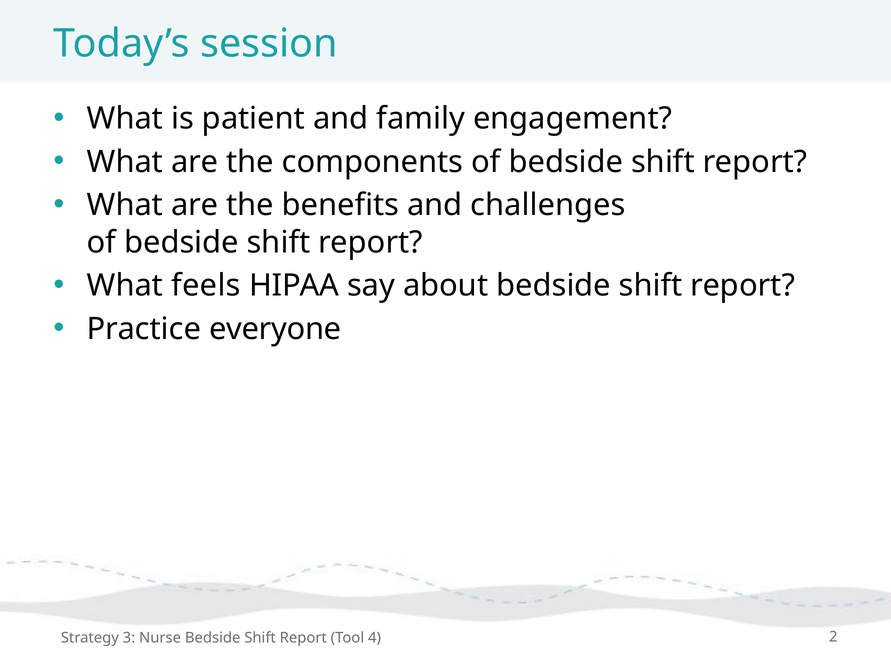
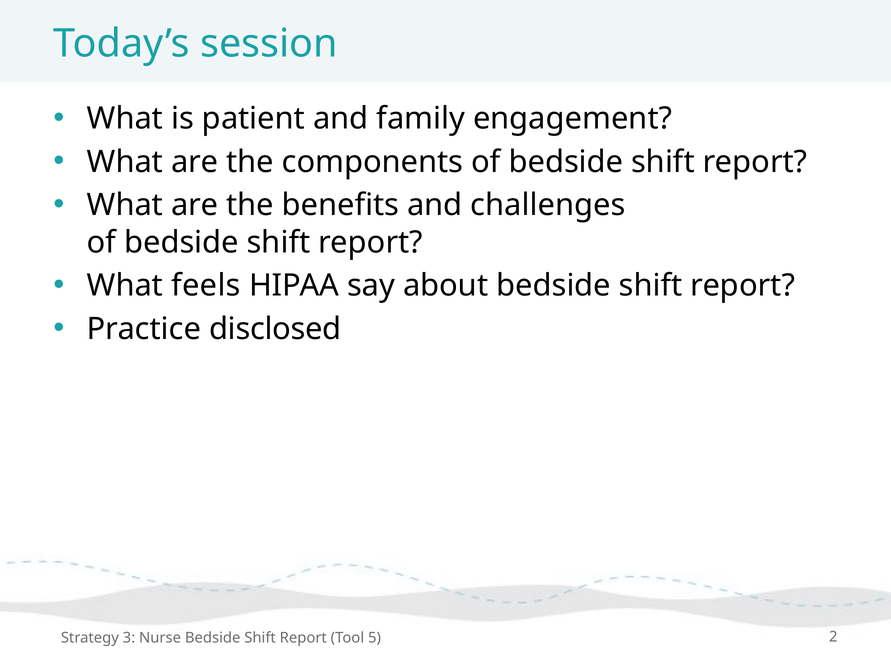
everyone: everyone -> disclosed (275, 329)
4: 4 -> 5 (375, 638)
